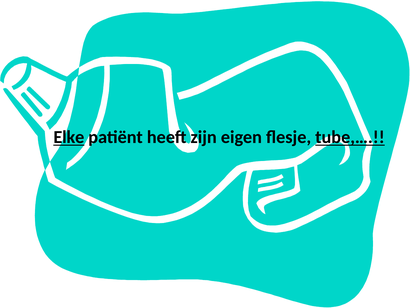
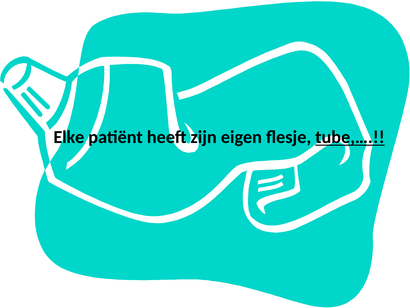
Elke underline: present -> none (69, 137)
